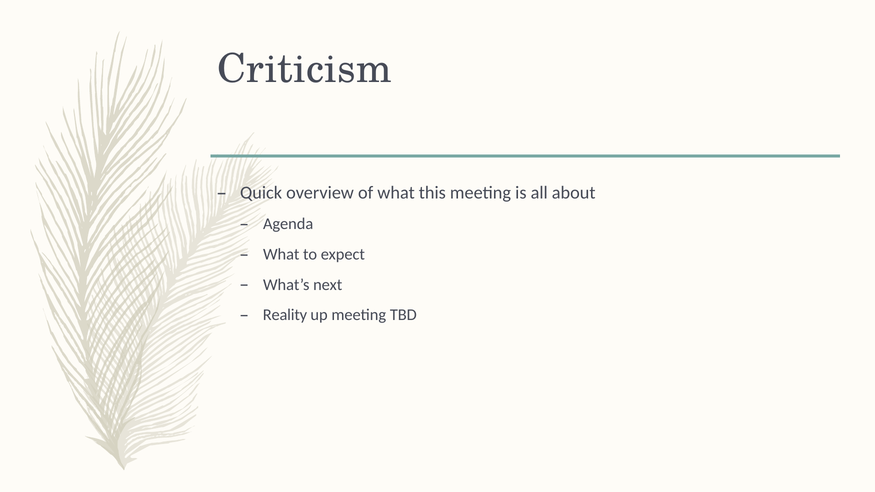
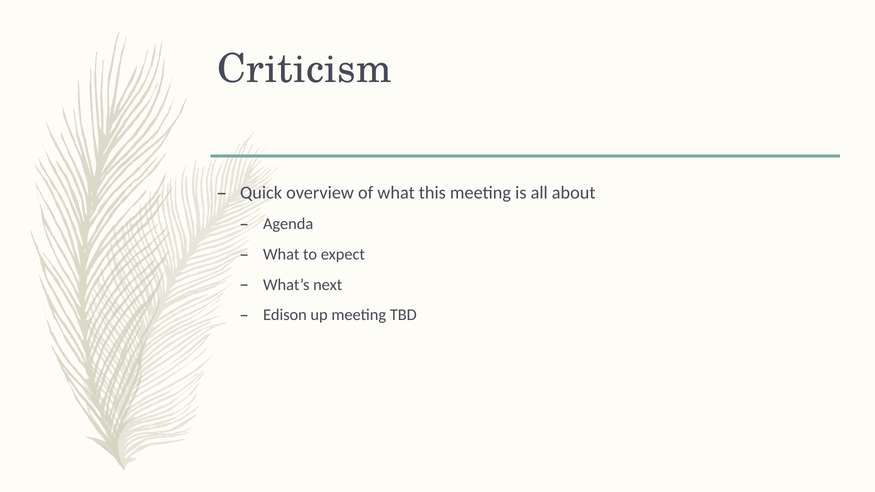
Reality: Reality -> Edison (285, 315)
